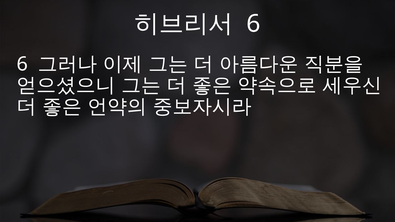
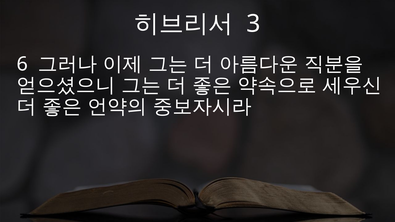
6: 6 -> 3 (254, 24)
